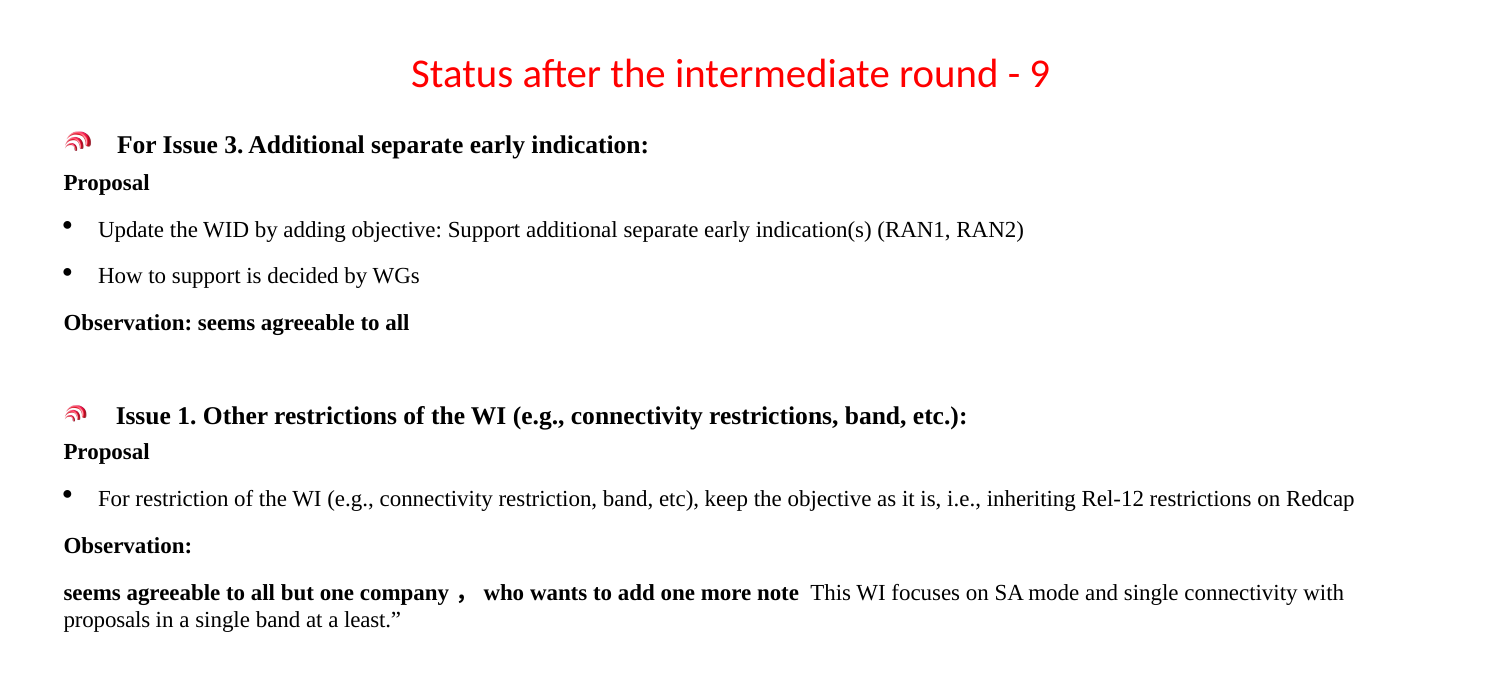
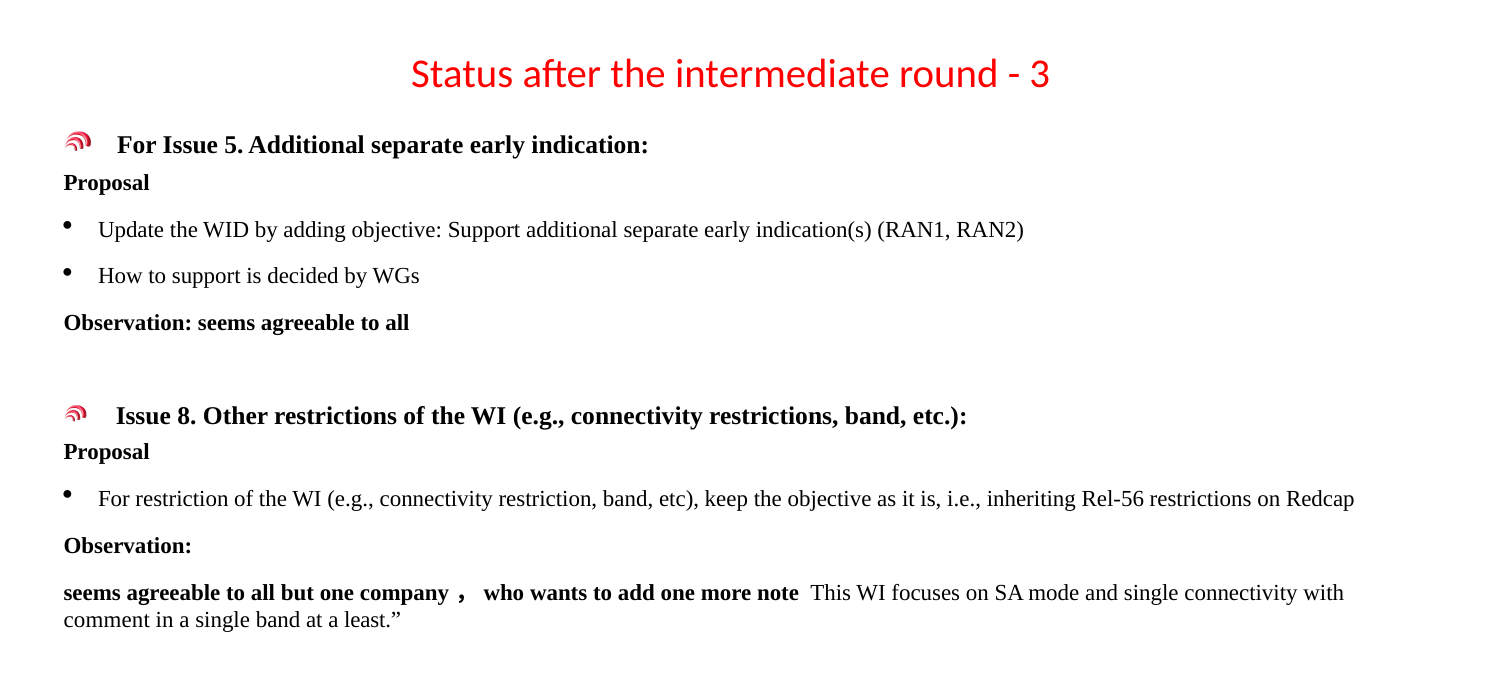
9: 9 -> 3 (1040, 74)
3: 3 -> 5 (234, 145)
1: 1 -> 8 (187, 416)
Rel-12: Rel-12 -> Rel-56 (1113, 499)
proposals: proposals -> comment (107, 620)
